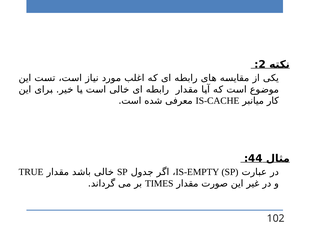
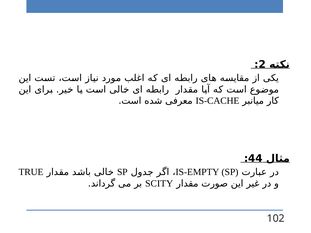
TIMES: TIMES -> SCITY (159, 184)
